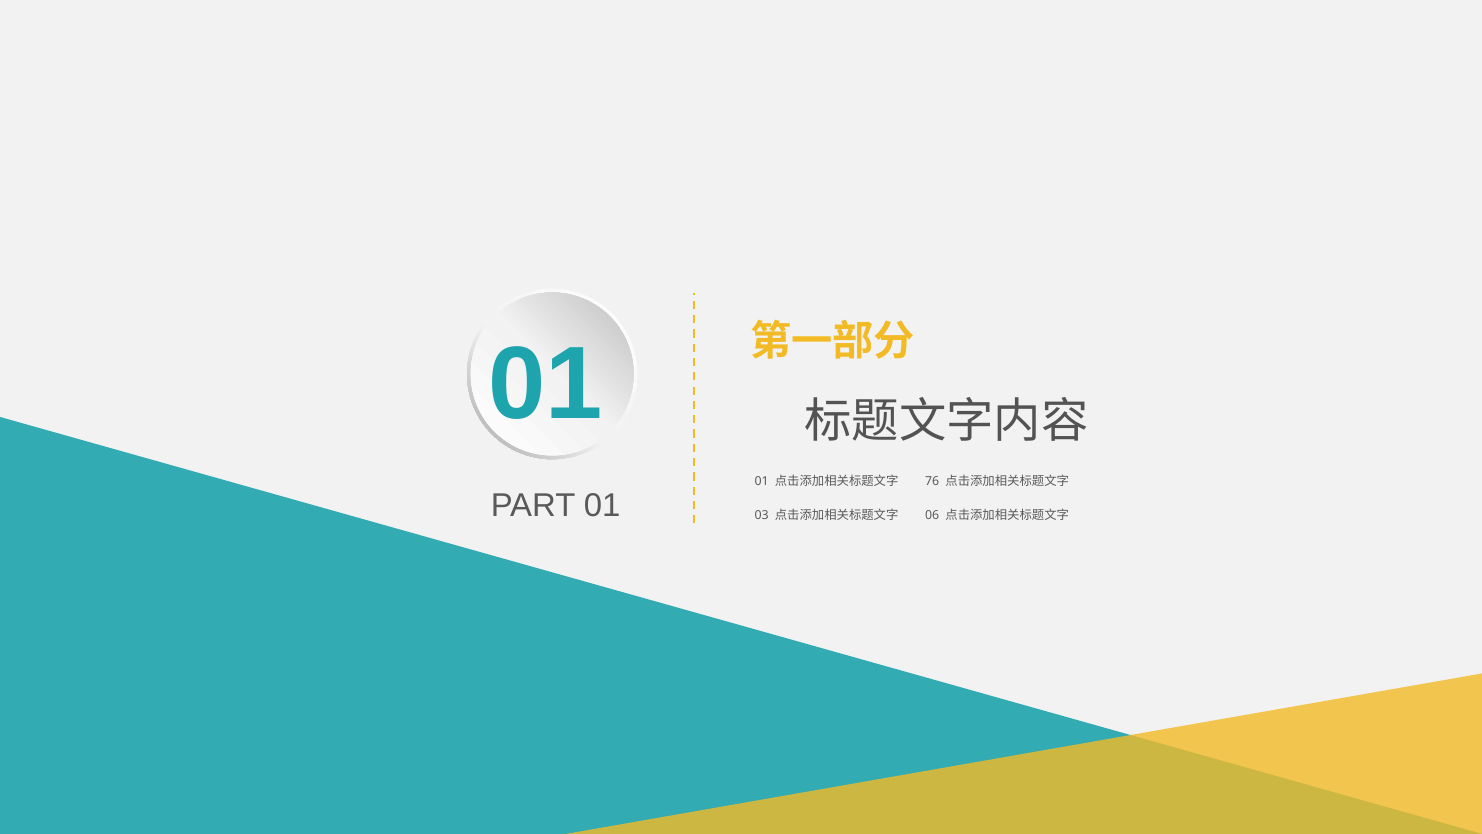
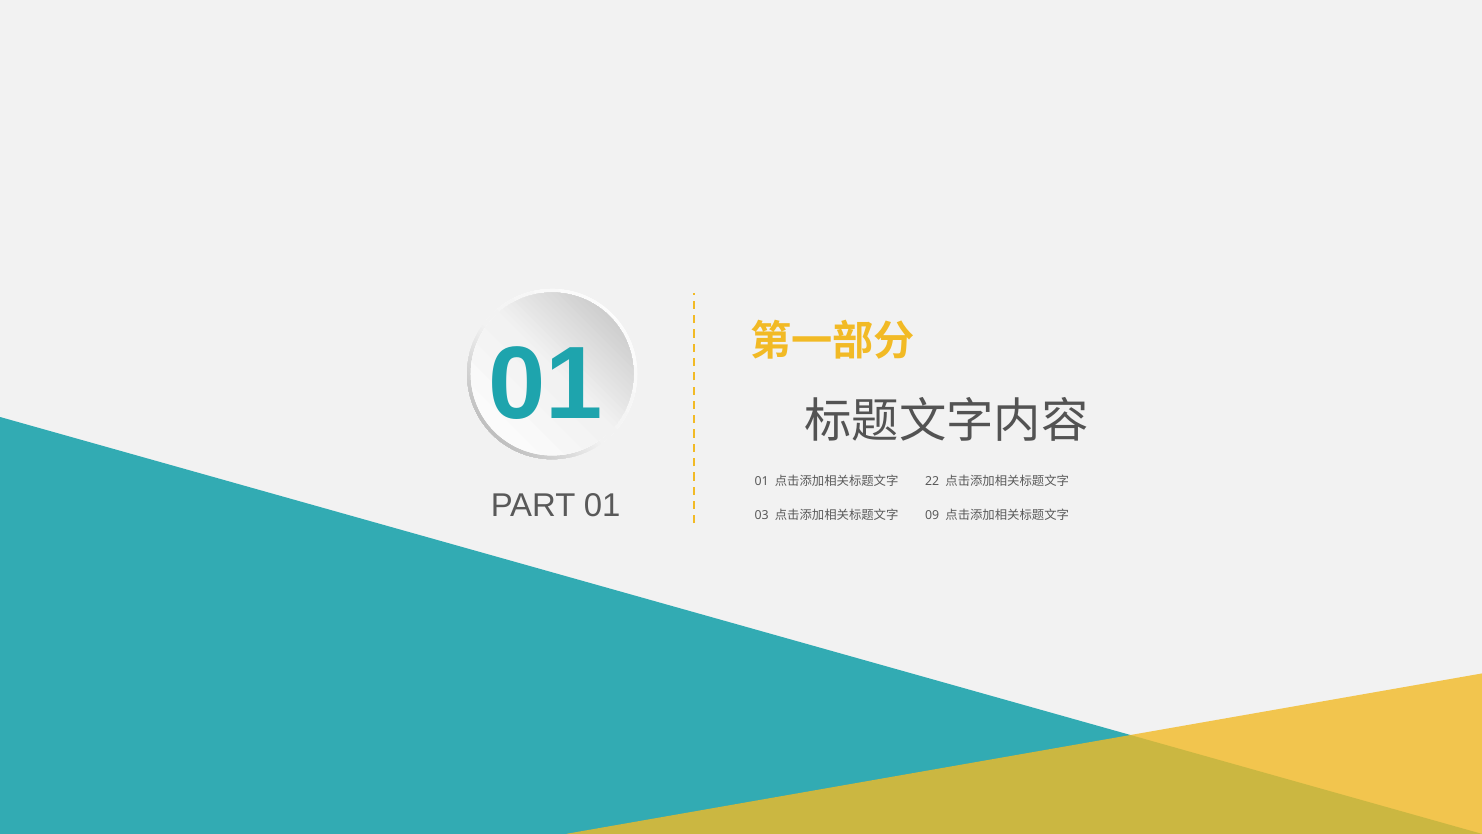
76: 76 -> 22 (932, 482)
06: 06 -> 09 (932, 515)
